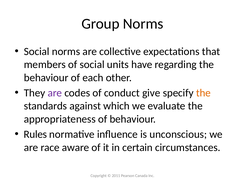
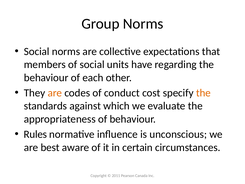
are colour: purple -> orange (55, 93)
give: give -> cost (151, 93)
race: race -> best (50, 147)
